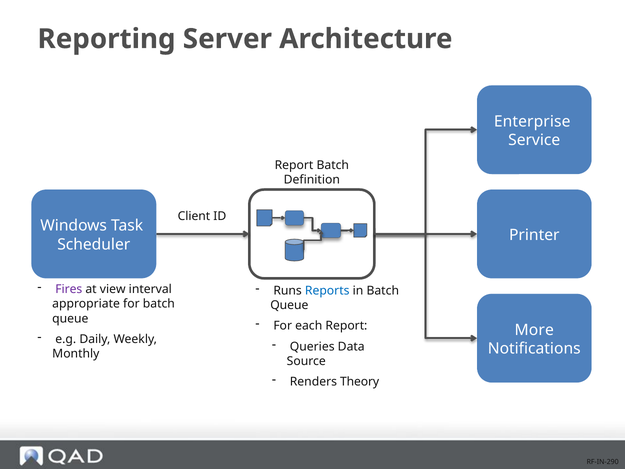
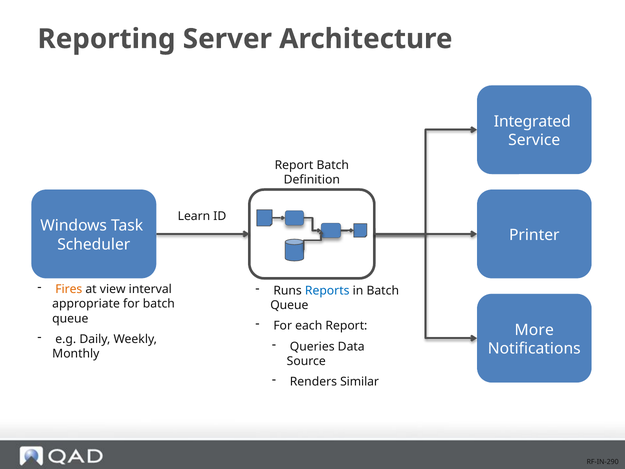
Enterprise: Enterprise -> Integrated (532, 121)
Client: Client -> Learn (194, 216)
Fires colour: purple -> orange (69, 289)
Theory: Theory -> Similar (360, 382)
